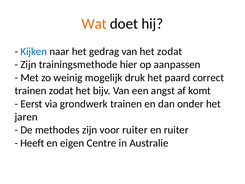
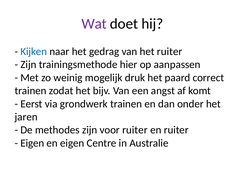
Wat colour: orange -> purple (94, 24)
het zodat: zodat -> ruiter (170, 51)
Heeft: Heeft -> Eigen (32, 143)
